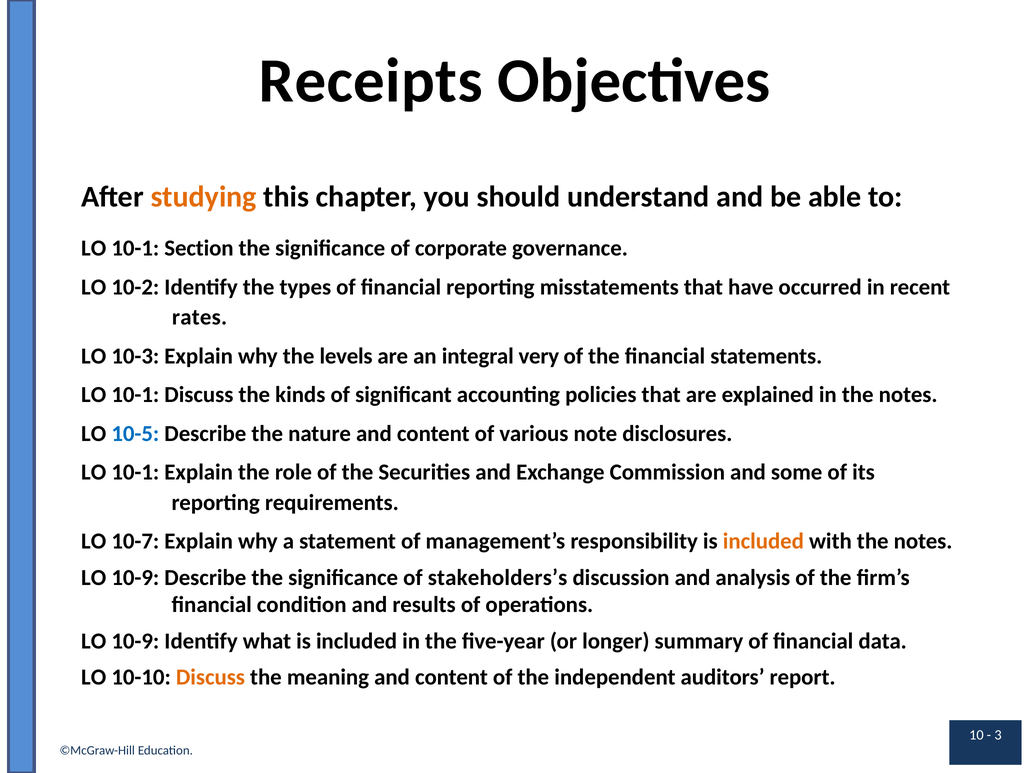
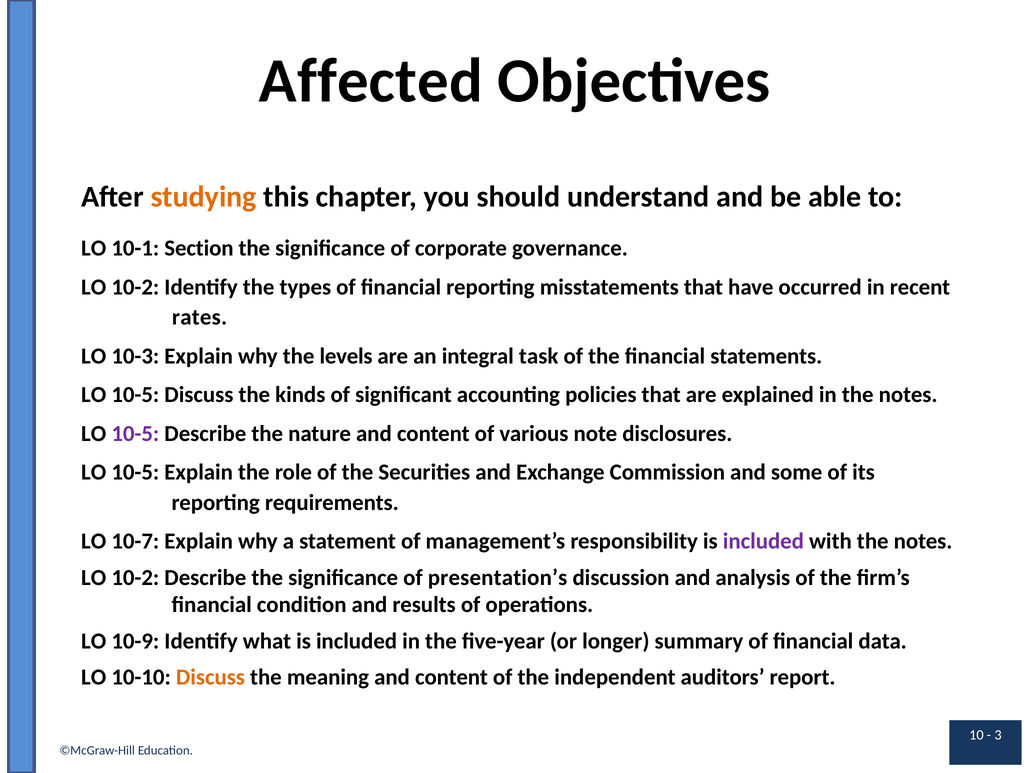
Receipts: Receipts -> Affected (371, 81)
very: very -> task (539, 356)
10-1: 10-1 -> 10-5 (135, 395)
10-5 colour: blue -> purple (135, 433)
10-1: 10-1 -> 10-5 (135, 472)
included colour: orange -> purple (763, 541)
10-9: 10-9 -> 10-2 (135, 577)
stakeholders’s: stakeholders’s -> presentation’s (498, 577)
